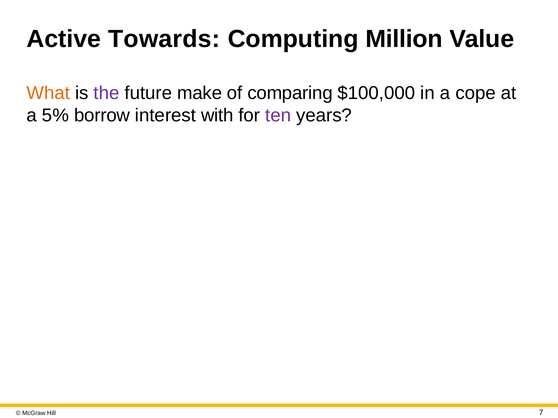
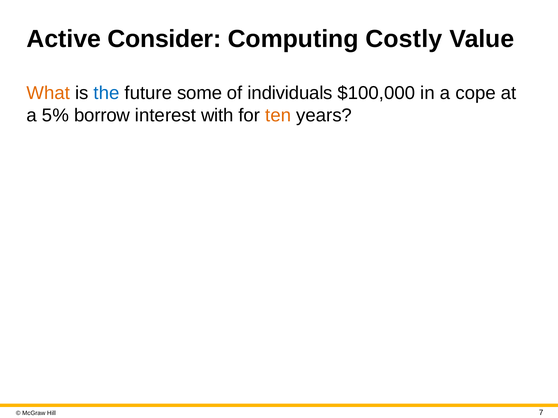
Towards: Towards -> Consider (164, 39)
Million: Million -> Costly (404, 39)
the colour: purple -> blue (107, 93)
make: make -> some (200, 93)
comparing: comparing -> individuals (290, 93)
ten colour: purple -> orange (278, 115)
